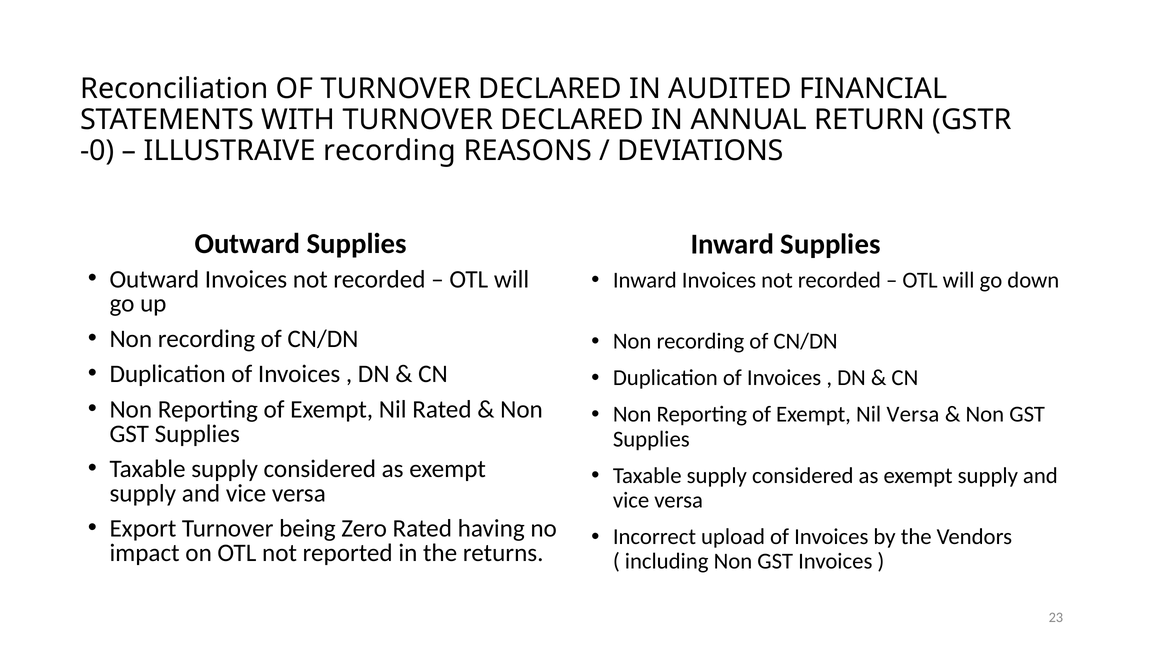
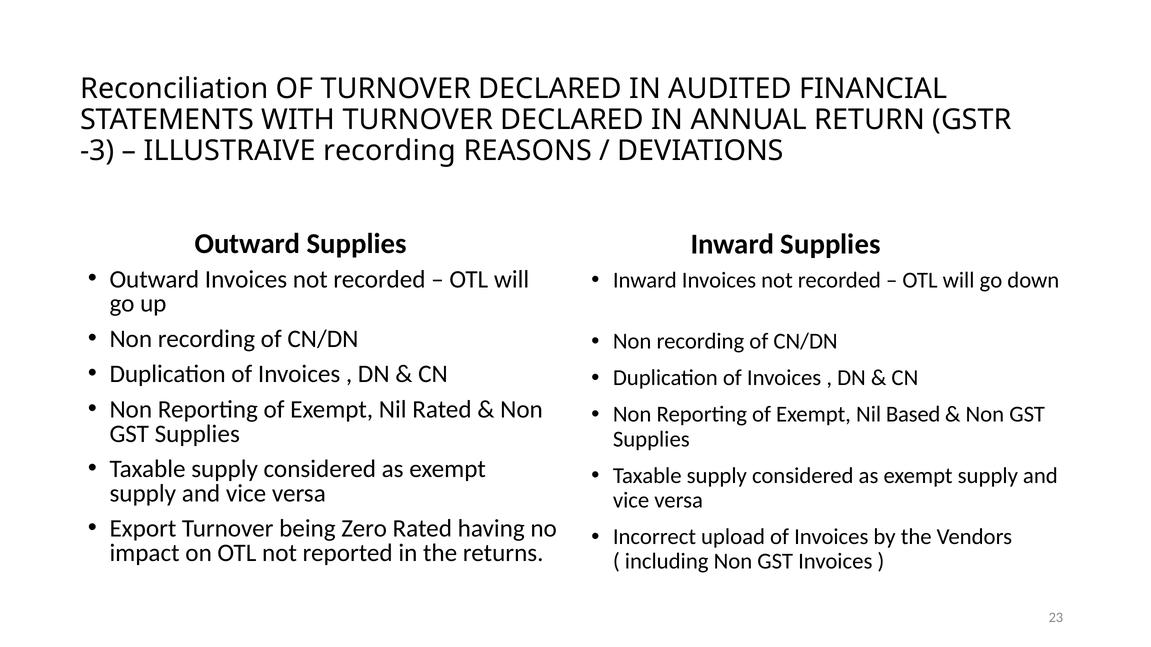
-0: -0 -> -3 (97, 151)
Nil Versa: Versa -> Based (913, 415)
